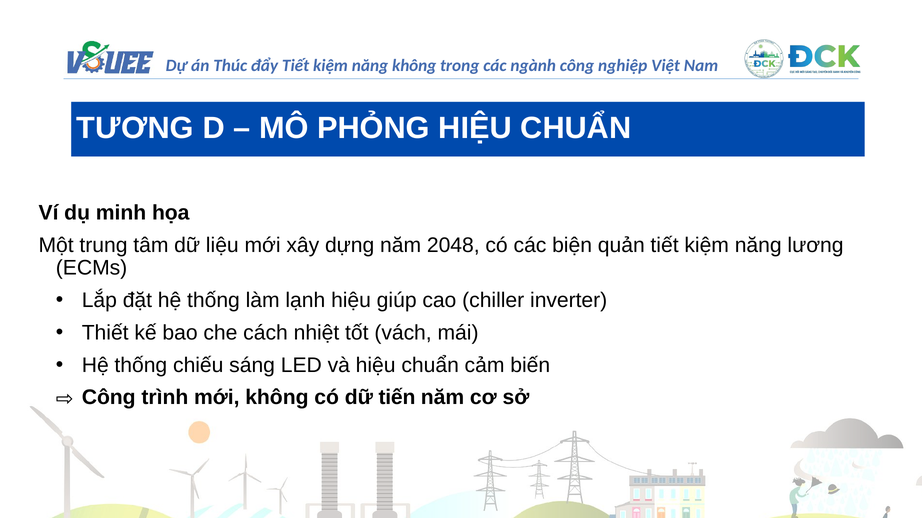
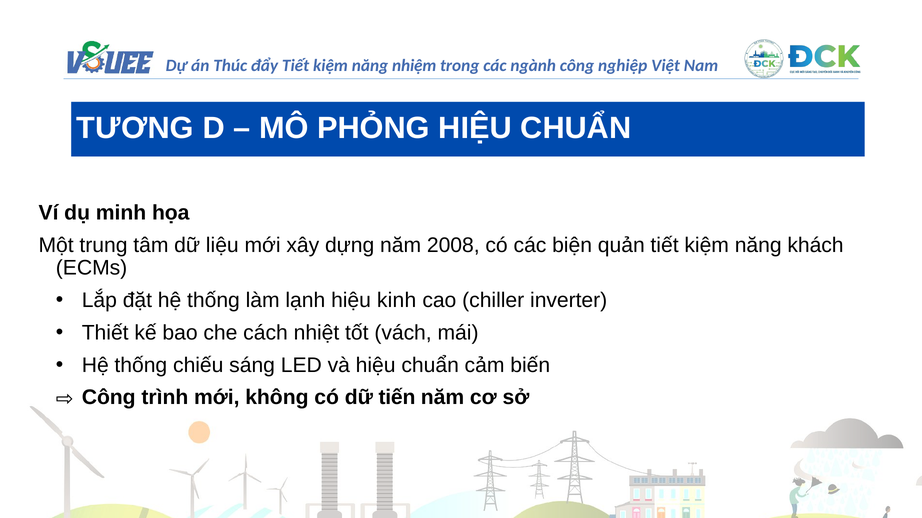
năng không: không -> nhiệm (414, 65)
2048: 2048 -> 2008 (453, 245)
lương: lương -> khách (816, 245)
giúp: giúp -> kinh (397, 301)
